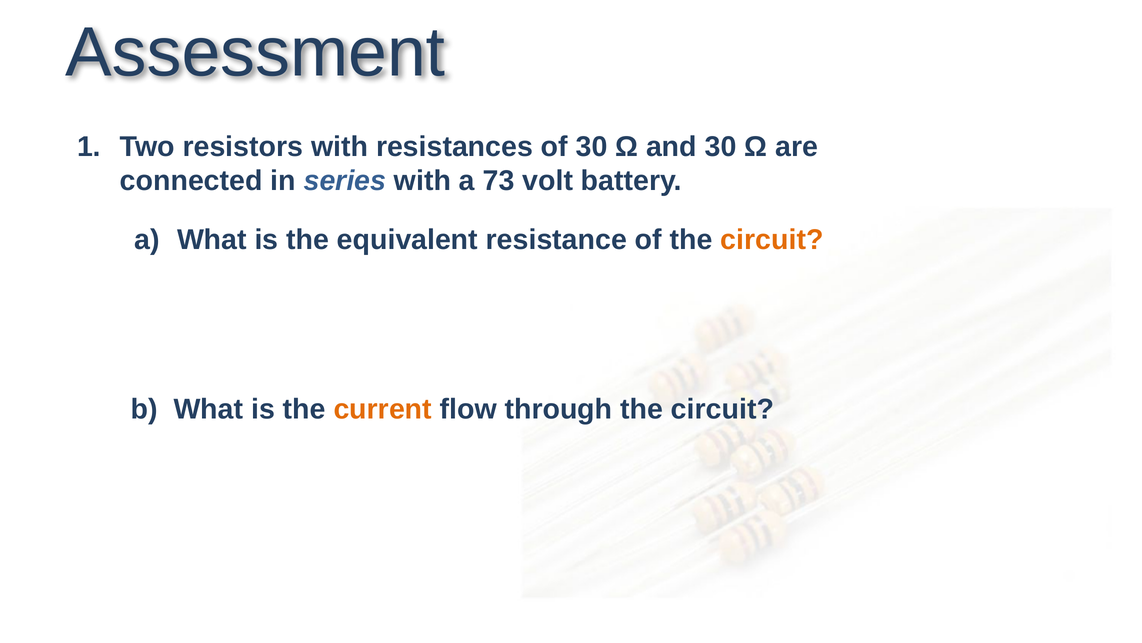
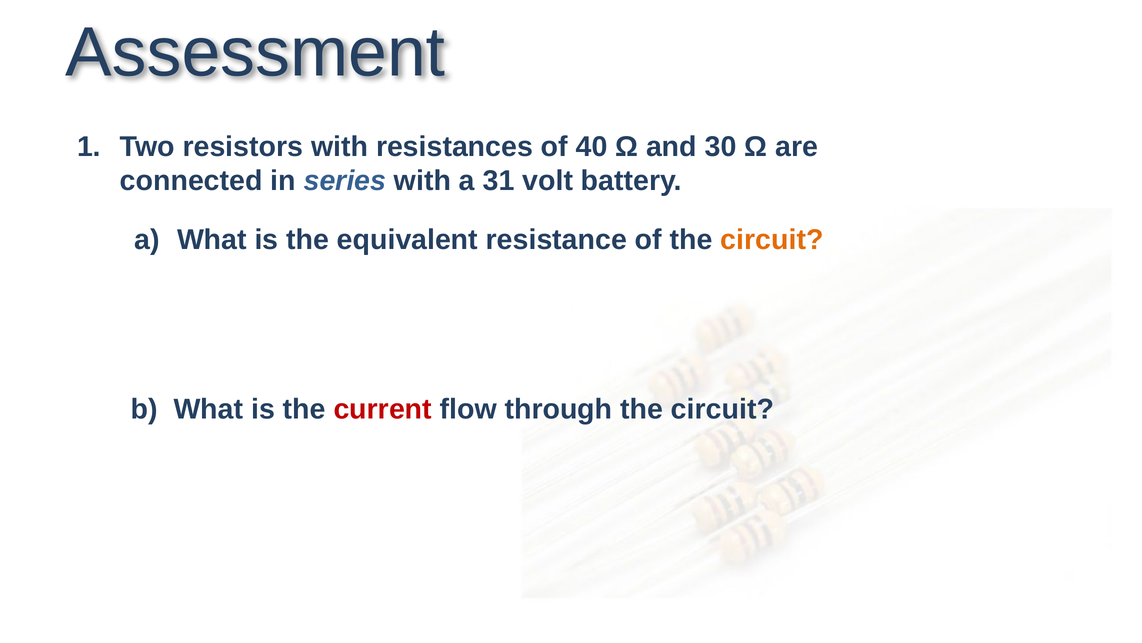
of 30: 30 -> 40 (592, 146)
73: 73 -> 31 (499, 181)
current colour: orange -> red (383, 409)
